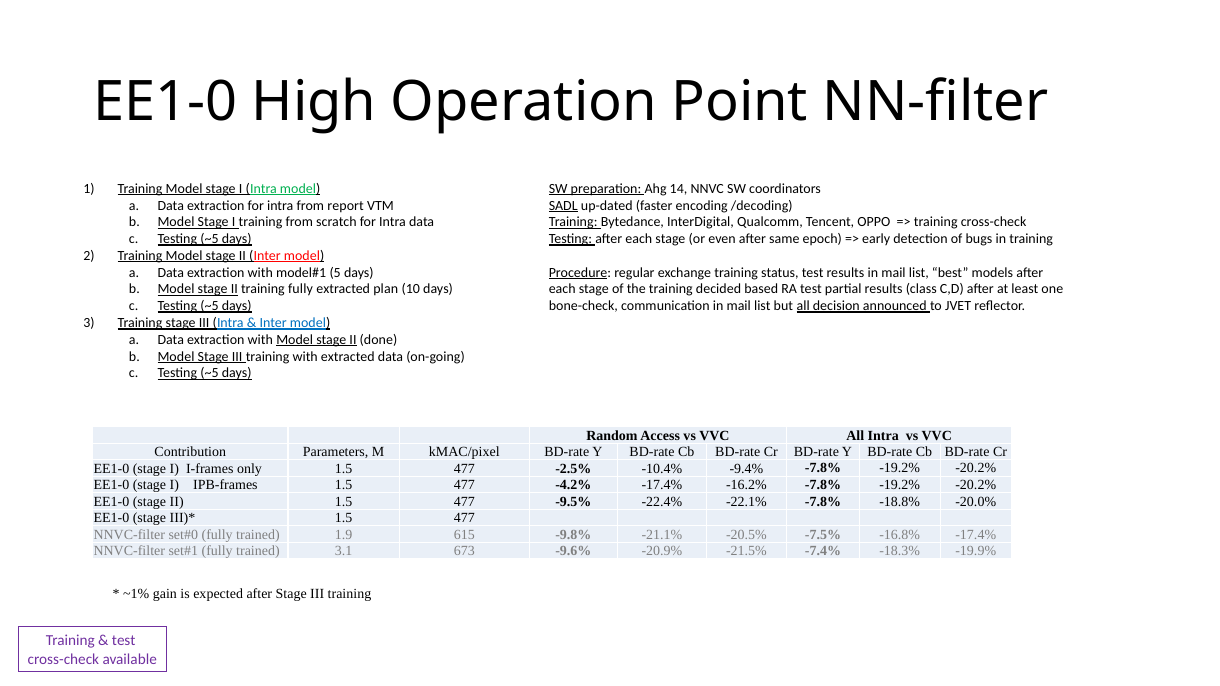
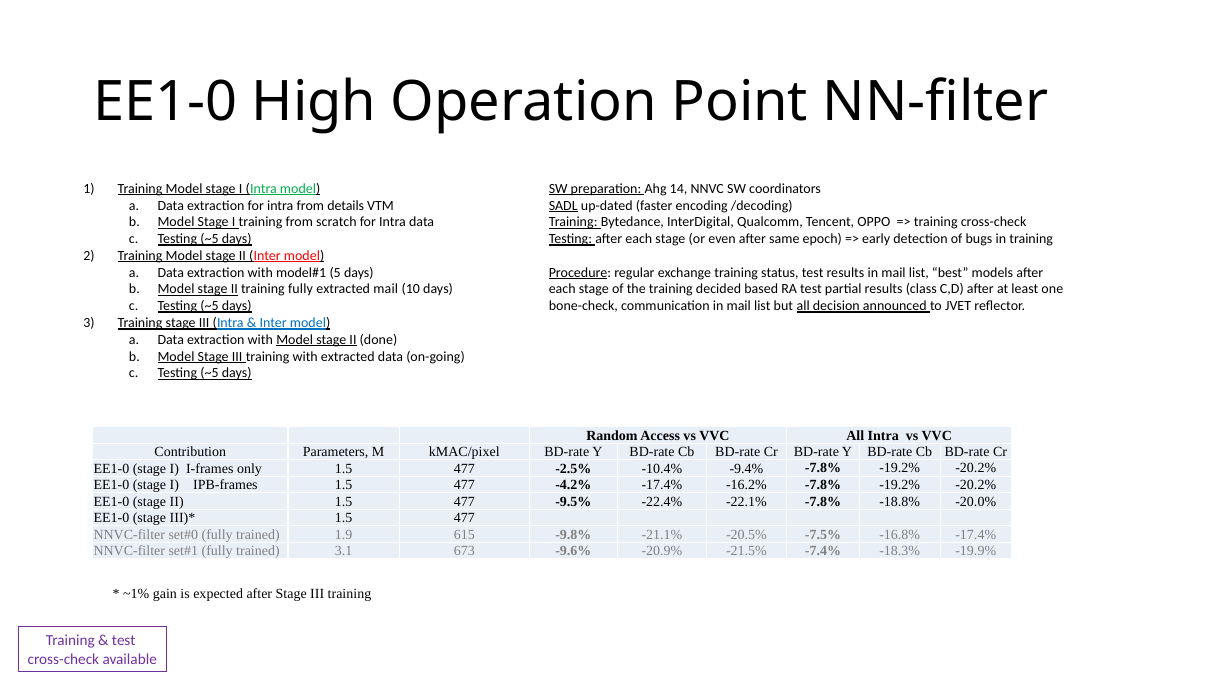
report: report -> details (346, 206)
extracted plan: plan -> mail (386, 289)
